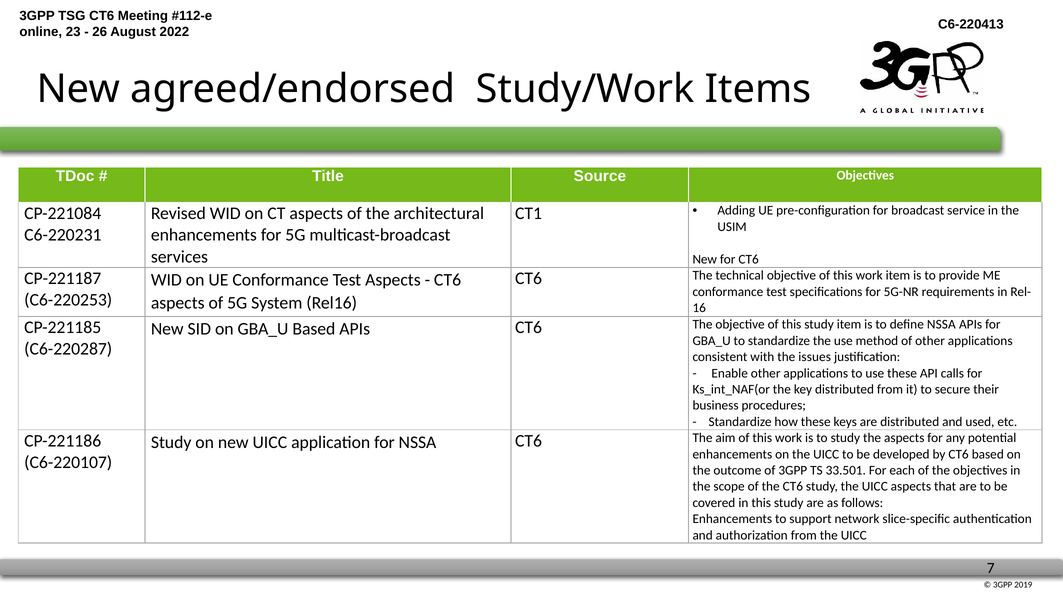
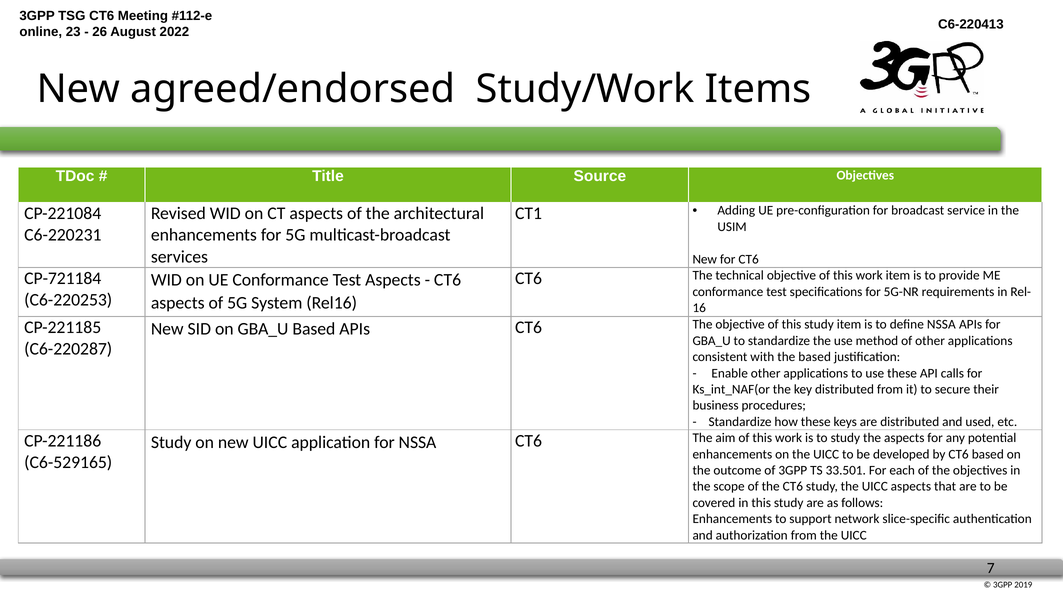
CP-221187: CP-221187 -> CP-721184 (63, 278)
the issues: issues -> based (815, 357)
C6-220107: C6-220107 -> C6-529165 (68, 462)
